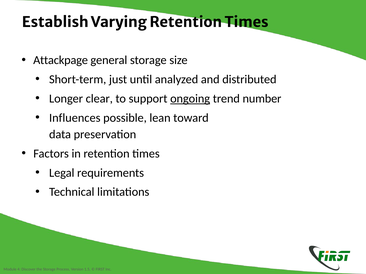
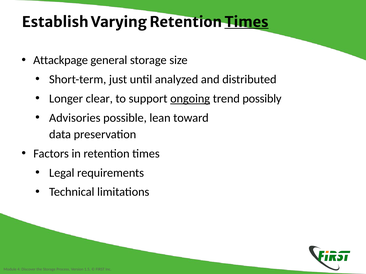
Times underline: none -> present (247, 22)
number: number -> possibly (262, 99)
Influences: Influences -> Advisories (75, 118)
